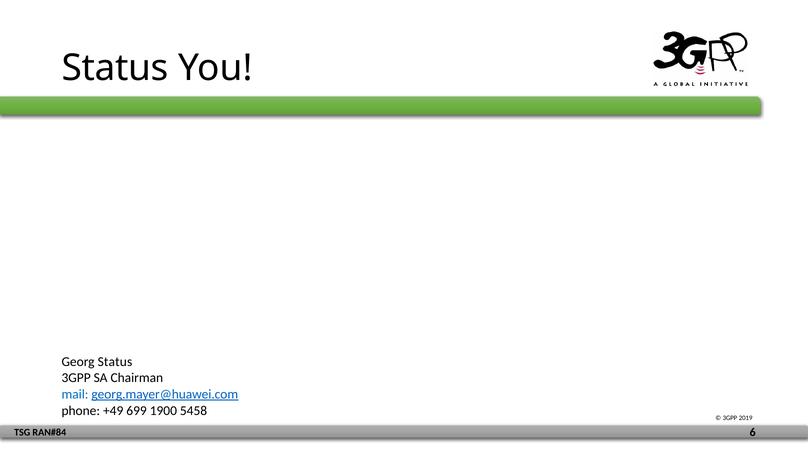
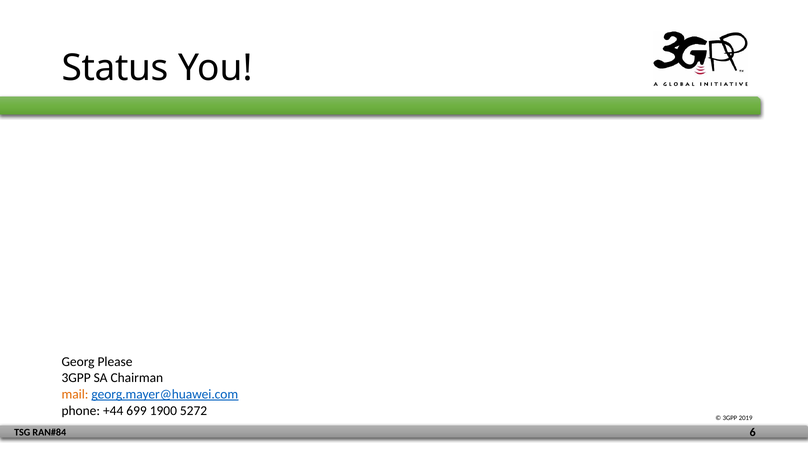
Georg Status: Status -> Please (115, 361)
mail colour: blue -> orange (75, 394)
+49: +49 -> +44 (113, 410)
5458: 5458 -> 5272 (194, 410)
